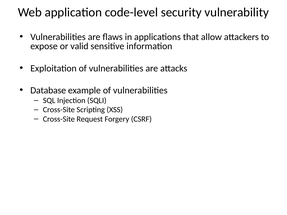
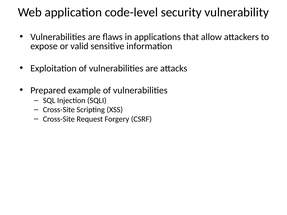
Database: Database -> Prepared (48, 91)
